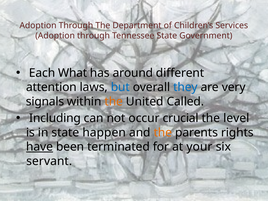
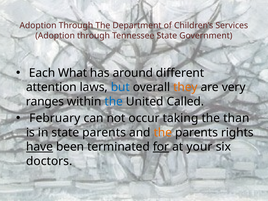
they colour: blue -> orange (185, 87)
signals: signals -> ranges (45, 102)
the colour: orange -> blue (114, 102)
Including: Including -> February (55, 118)
crucial: crucial -> taking (181, 118)
level: level -> than (236, 118)
state happen: happen -> parents (104, 133)
for underline: none -> present (161, 147)
servant: servant -> doctors (49, 161)
